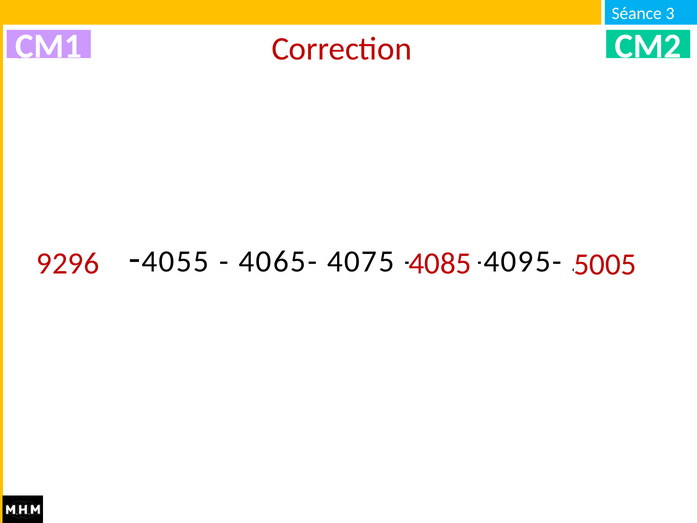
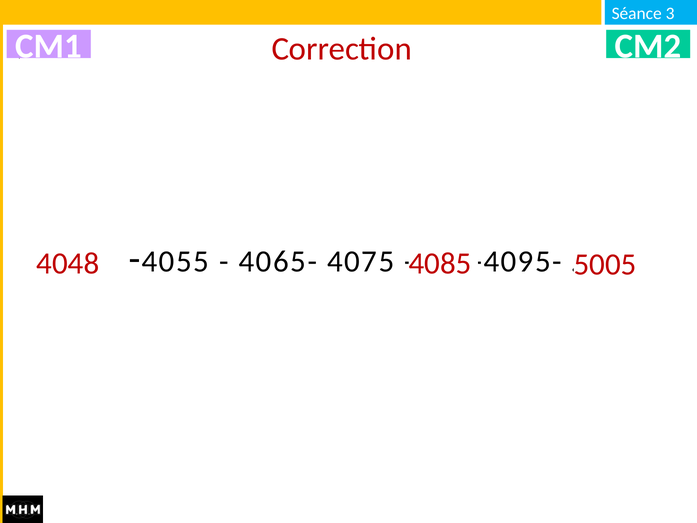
9296: 9296 -> 4048 (68, 263)
